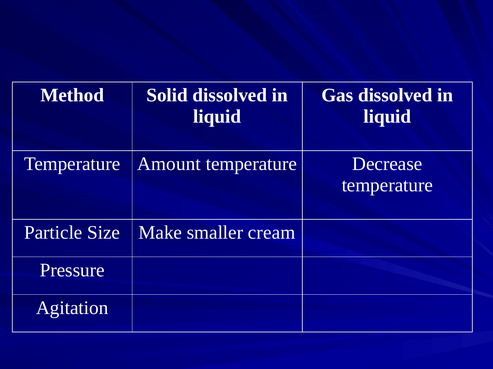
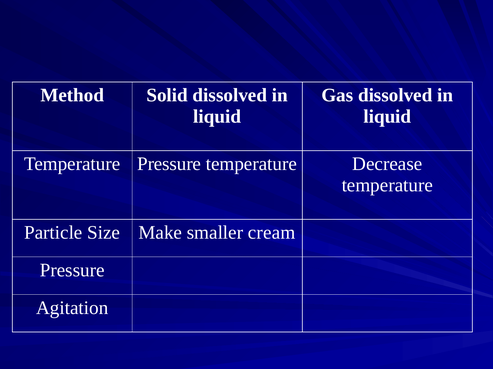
Temperature Amount: Amount -> Pressure (169, 164)
